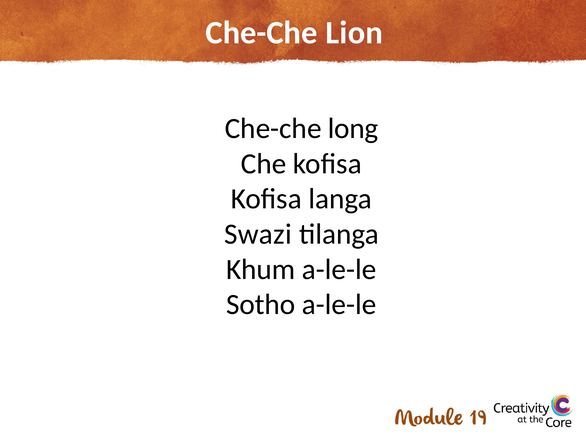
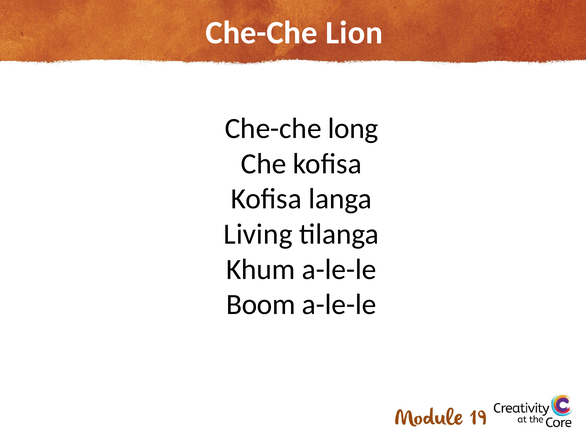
Swazi: Swazi -> Living (258, 234)
Sotho: Sotho -> Boom (261, 304)
